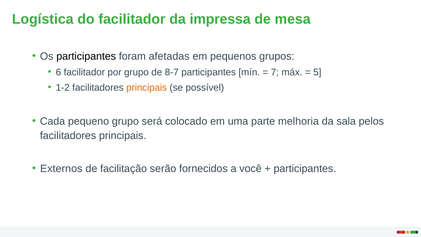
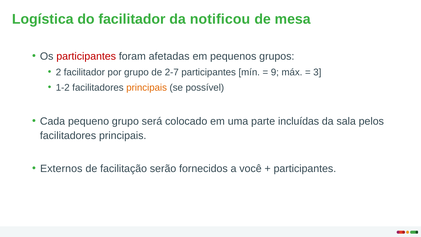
impressa: impressa -> notificou (220, 19)
participantes colour: black -> red (86, 56)
6: 6 -> 2 (58, 72)
8-7: 8-7 -> 2-7 (172, 72)
7: 7 -> 9 (275, 72)
5: 5 -> 3 (317, 72)
melhoria: melhoria -> incluídas (299, 121)
